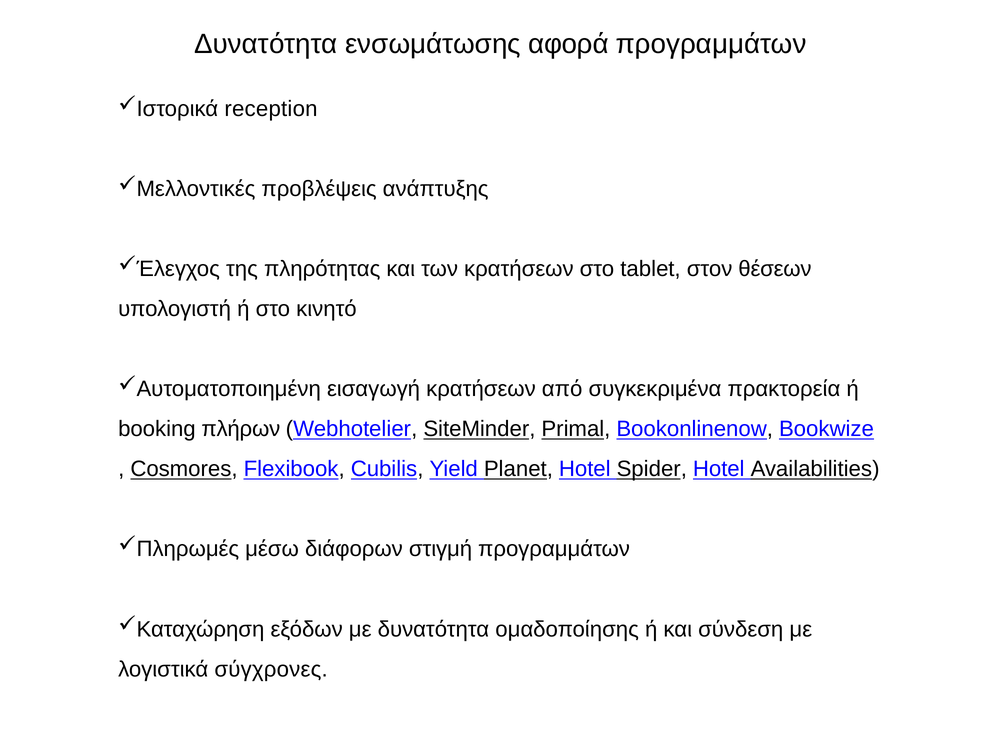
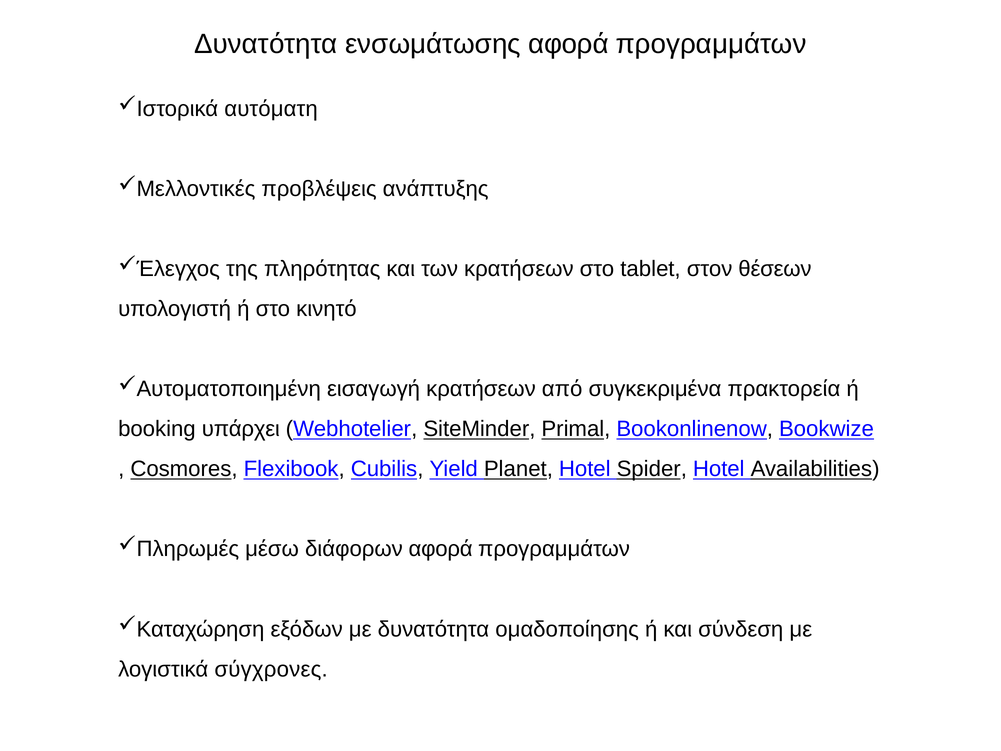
reception: reception -> αυτόματη (271, 109)
πλήρων: πλήρων -> υπάρχει (241, 429)
διάφορων στιγμή: στιγμή -> αφορά (441, 549)
